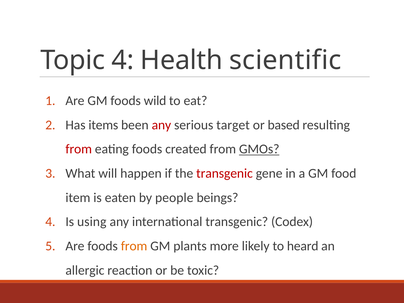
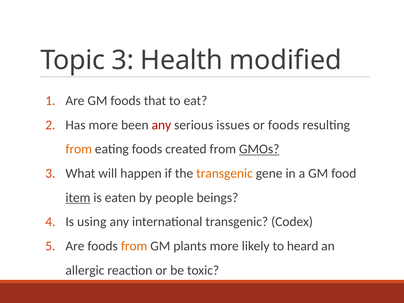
Topic 4: 4 -> 3 (123, 60)
scientific: scientific -> modified (285, 60)
wild: wild -> that (155, 101)
Has items: items -> more (103, 125)
target: target -> issues (233, 125)
or based: based -> foods (284, 125)
from colour: red -> orange (79, 149)
transgenic colour: red -> orange (225, 173)
item underline: none -> present (78, 198)
